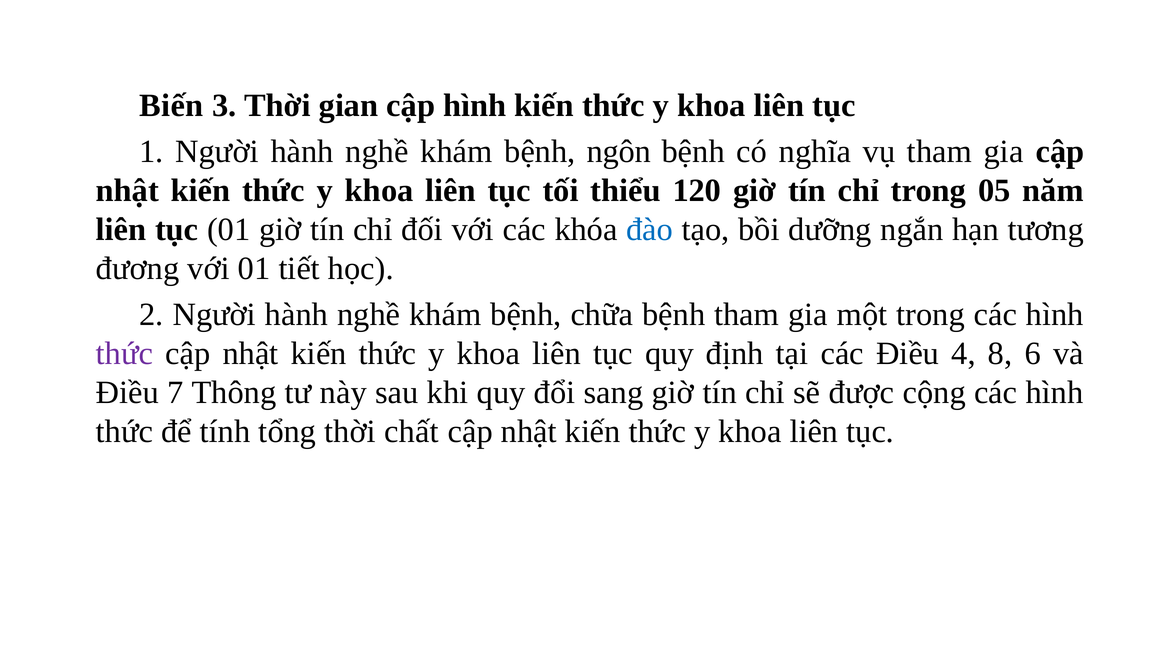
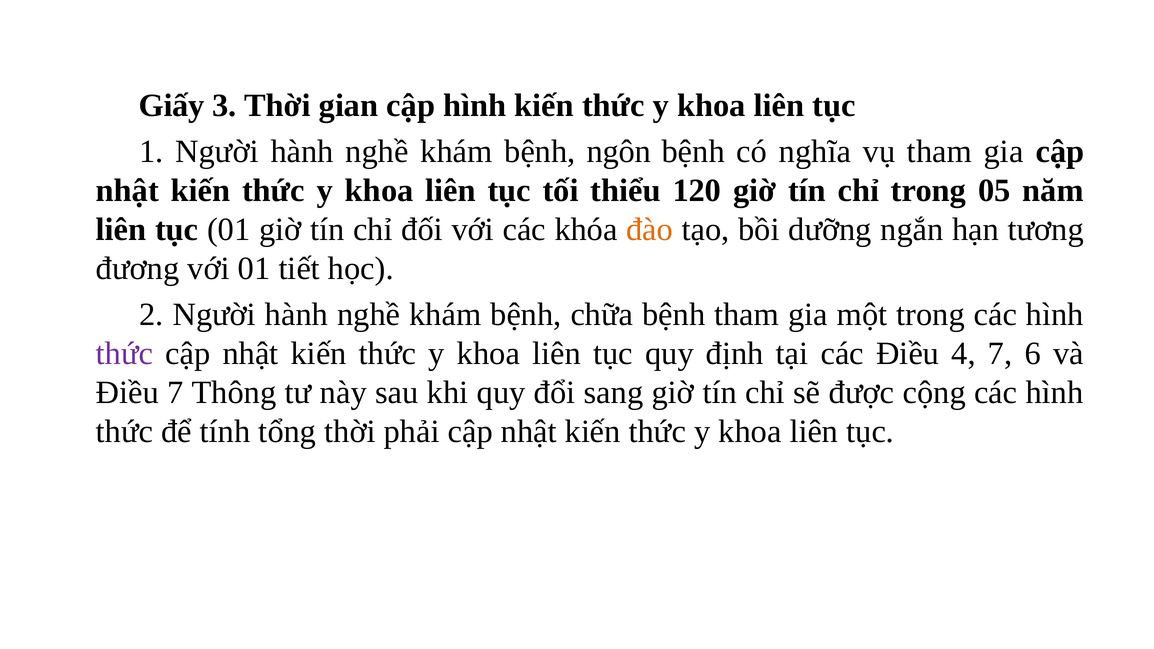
Biến: Biến -> Giấy (172, 105)
đào colour: blue -> orange (650, 230)
4 8: 8 -> 7 (1000, 354)
chất: chất -> phải (412, 432)
